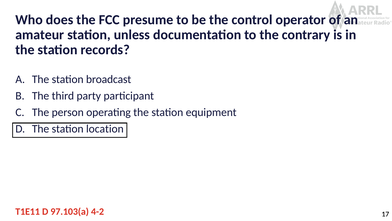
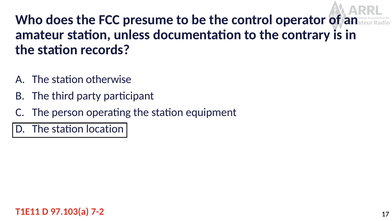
broadcast: broadcast -> otherwise (109, 79)
4-2: 4-2 -> 7-2 (98, 211)
